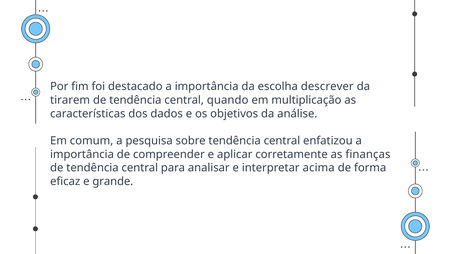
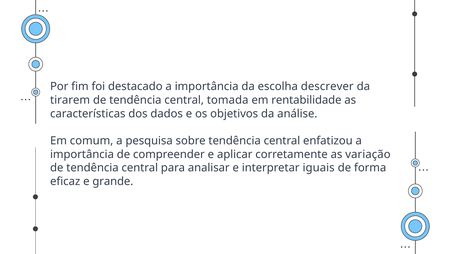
quando: quando -> tomada (228, 100)
multiplicação: multiplicação -> rentabilidade (306, 100)
finanças: finanças -> variação (368, 154)
acima: acima -> iguais (319, 168)
